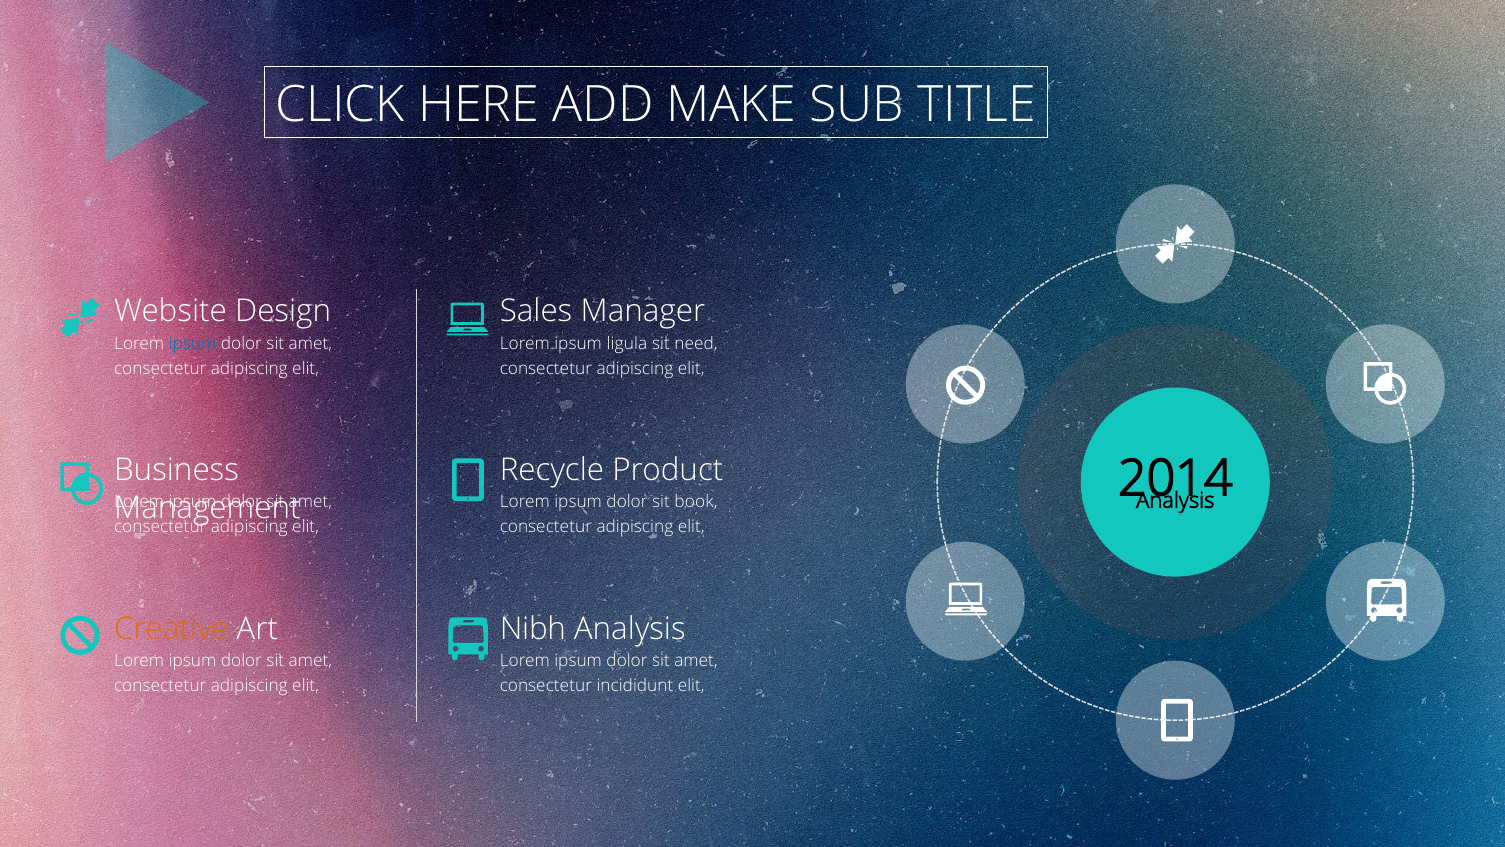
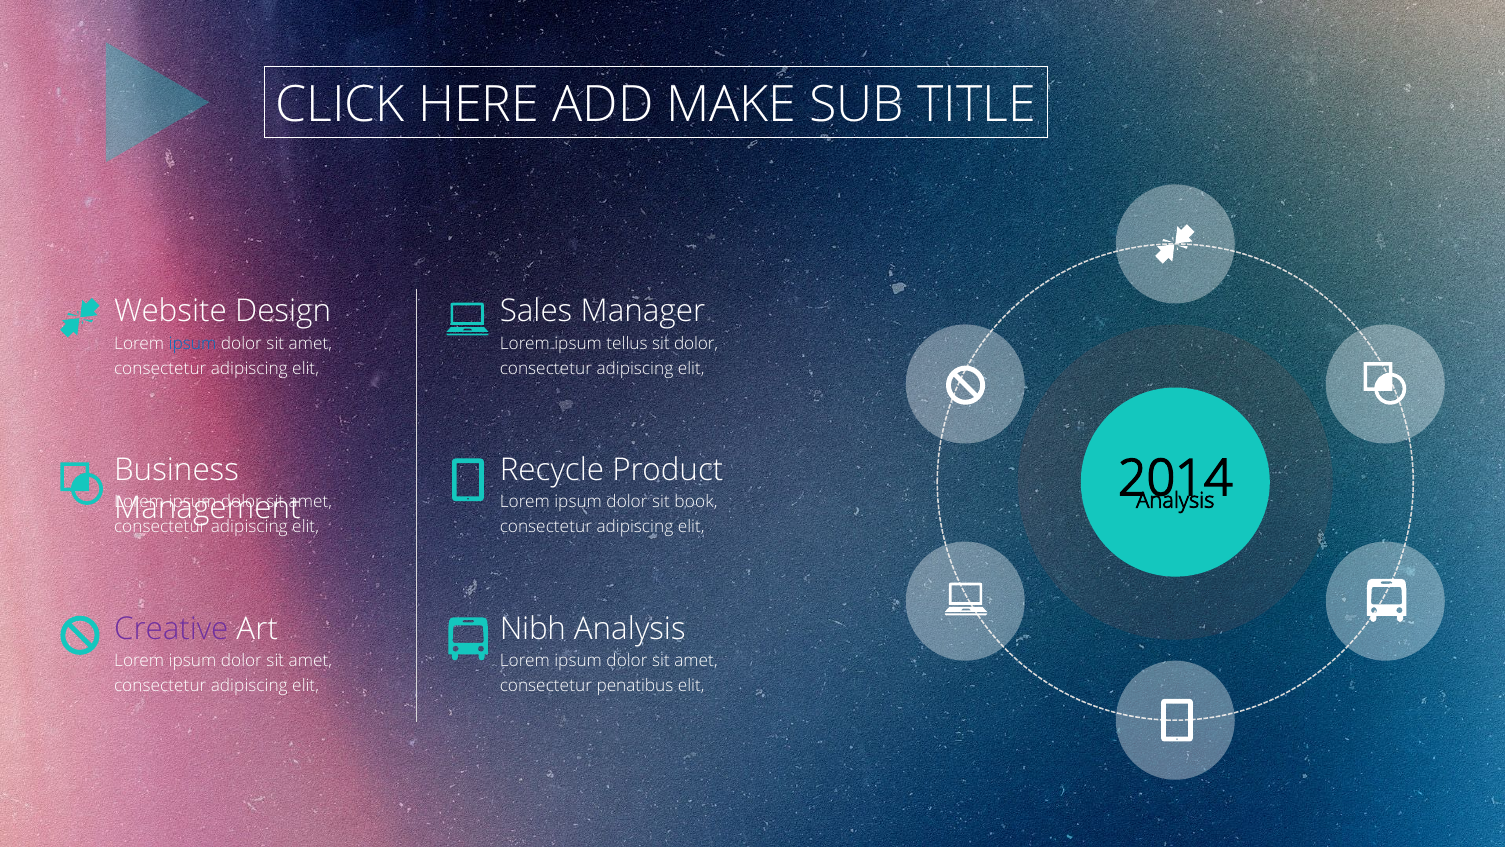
ligula: ligula -> tellus (627, 343)
sit need: need -> dolor (696, 343)
Creative colour: orange -> purple (171, 629)
incididunt: incididunt -> penatibus (635, 685)
